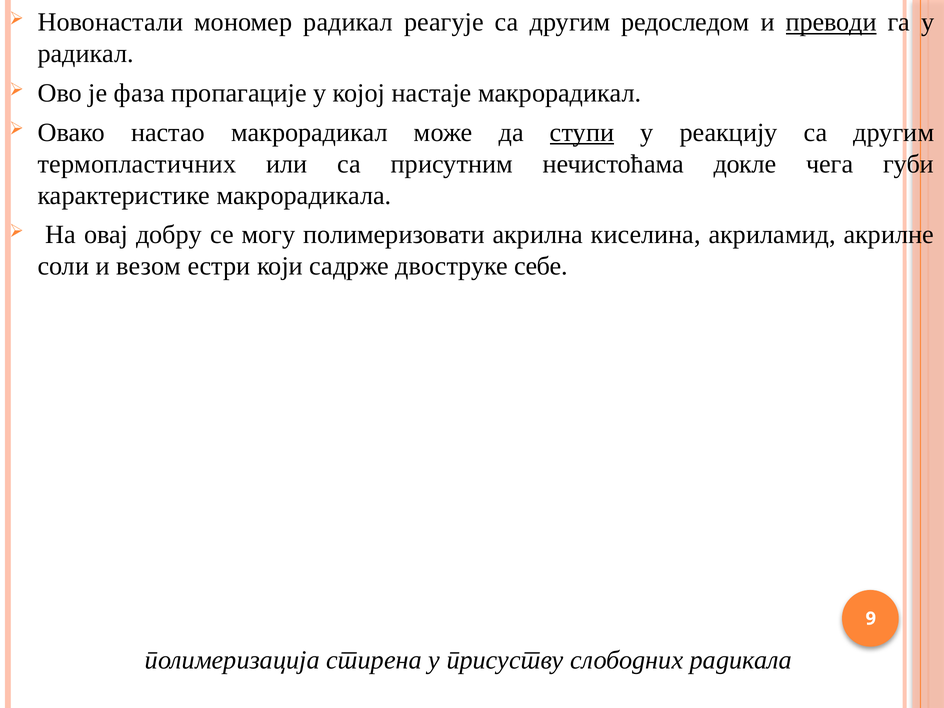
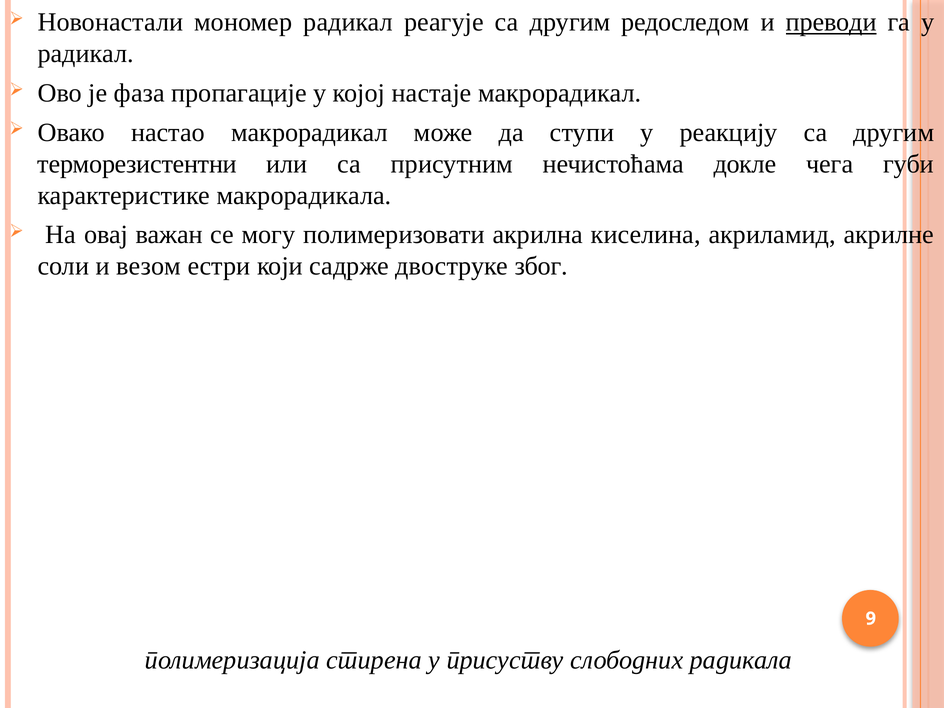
ступи underline: present -> none (582, 132)
термопластичних: термопластичних -> терморезистентни (137, 164)
добру: добру -> важан (169, 235)
себе: себе -> због (541, 266)
